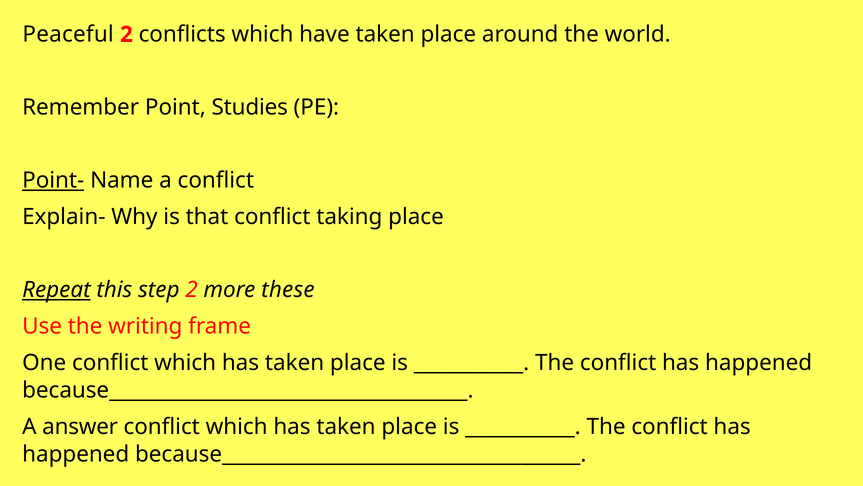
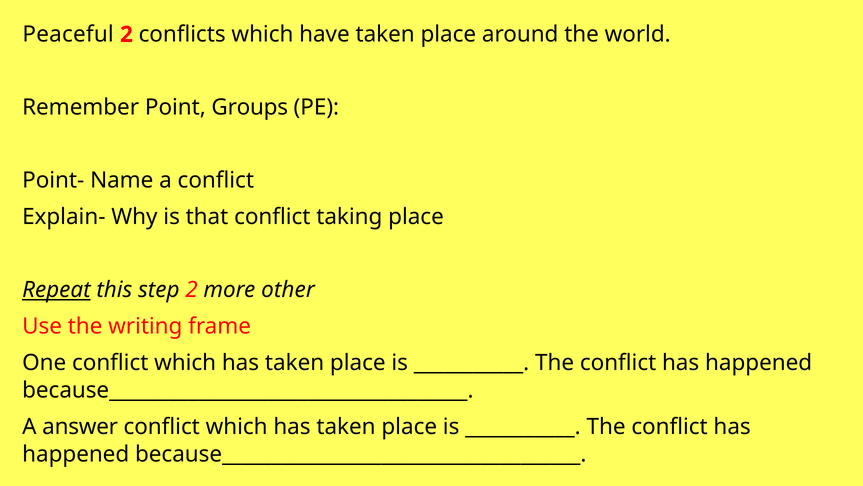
Studies: Studies -> Groups (250, 107)
Point- underline: present -> none (53, 180)
these: these -> other (288, 290)
